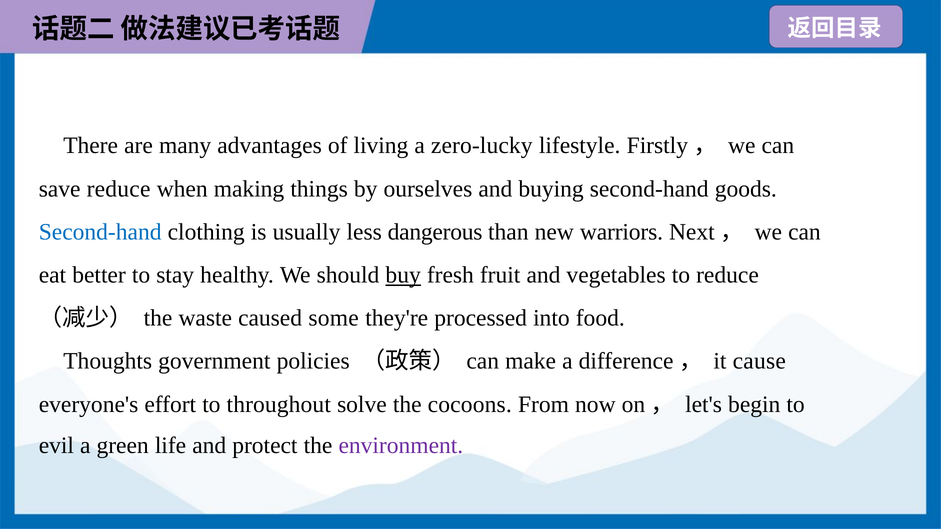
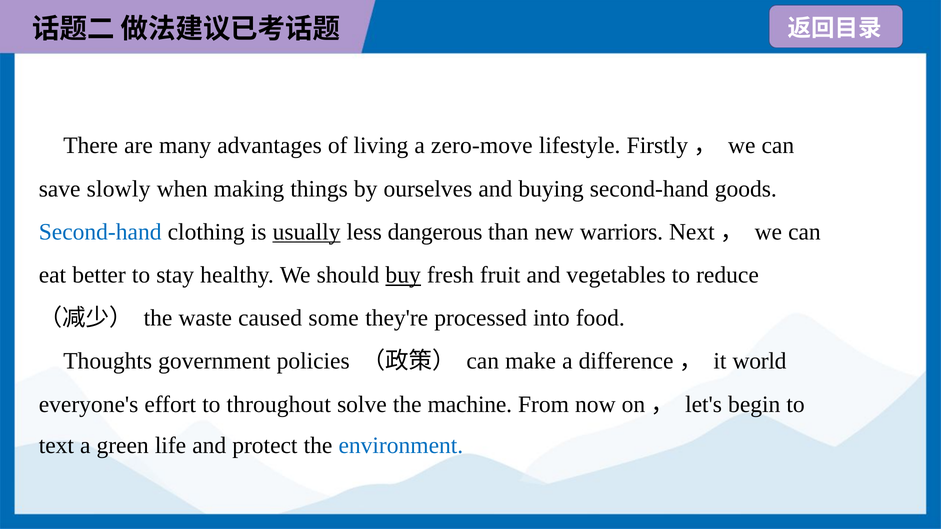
zero-lucky: zero-lucky -> zero-move (482, 146)
save reduce: reduce -> slowly (119, 189)
usually underline: none -> present (307, 232)
cause: cause -> world (760, 361)
cocoons: cocoons -> machine (470, 405)
evil: evil -> text (56, 446)
environment colour: purple -> blue (401, 446)
